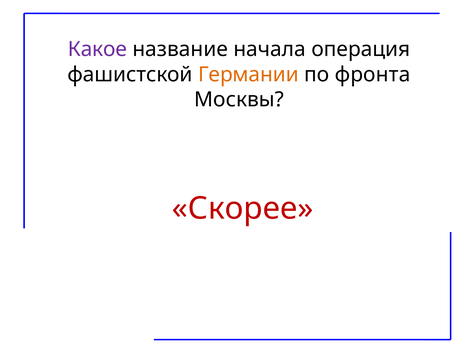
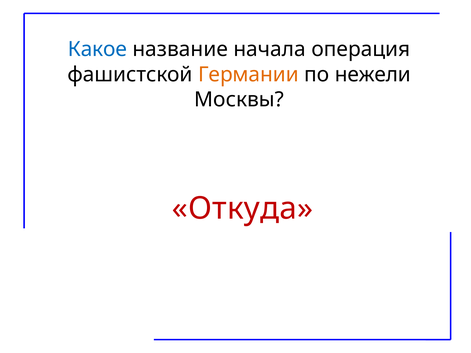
Какое colour: purple -> blue (97, 49)
фронта: фронта -> нежели (373, 75)
Скорее: Скорее -> Откуда (243, 209)
